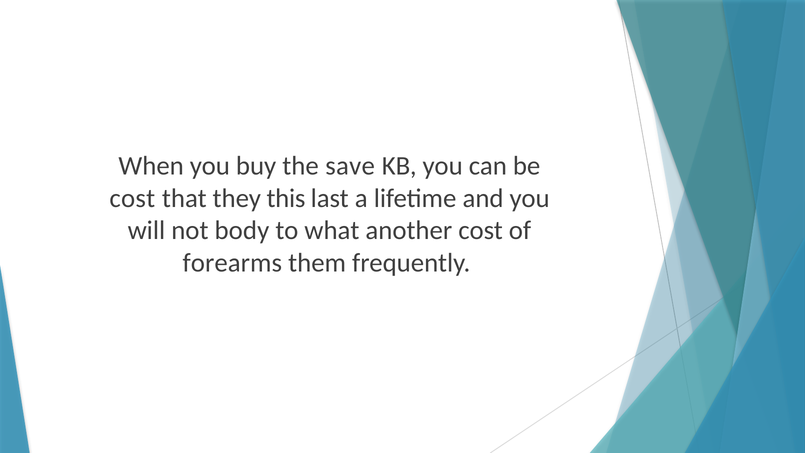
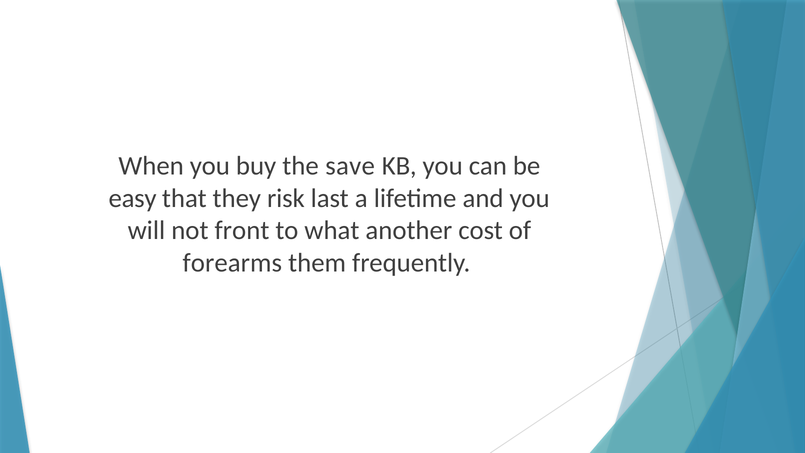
cost: cost -> easy (133, 198)
this: this -> risk (286, 198)
body: body -> front (242, 230)
